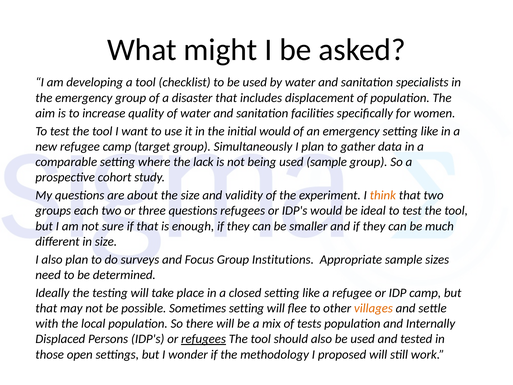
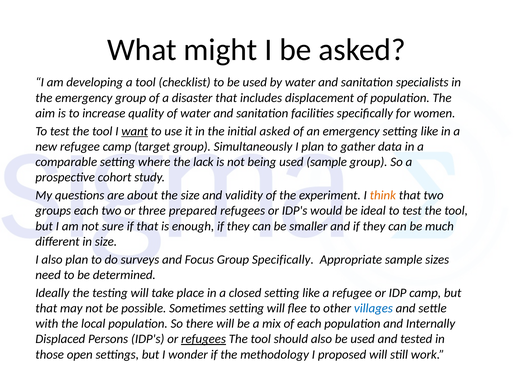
want underline: none -> present (135, 131)
initial would: would -> asked (275, 131)
three questions: questions -> prepared (193, 211)
Group Institutions: Institutions -> Specifically (283, 259)
villages colour: orange -> blue (373, 308)
of tests: tests -> each (309, 323)
